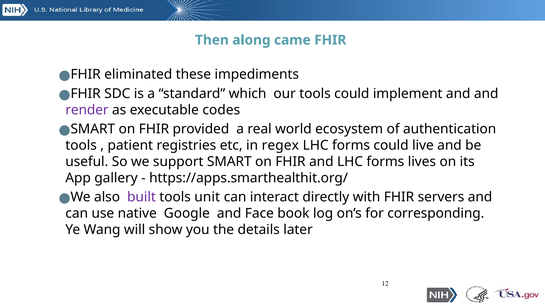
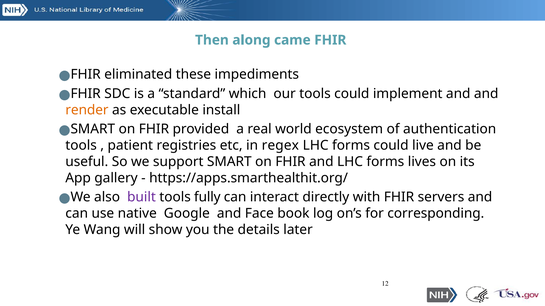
render colour: purple -> orange (87, 110)
codes: codes -> install (221, 110)
unit: unit -> fully (207, 197)
